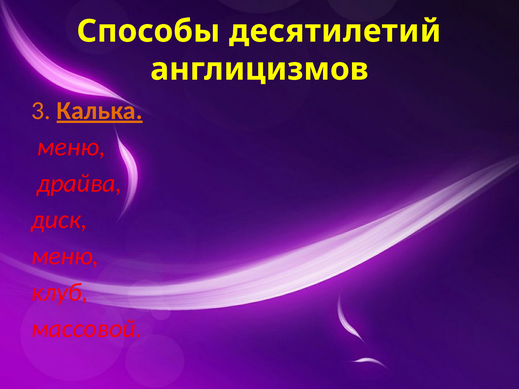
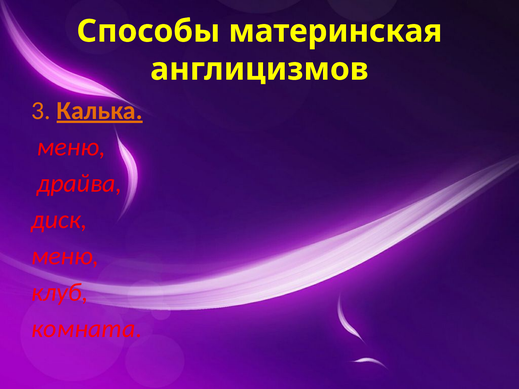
десятилетий: десятилетий -> материнская (335, 31)
массовой: массовой -> комната (87, 329)
